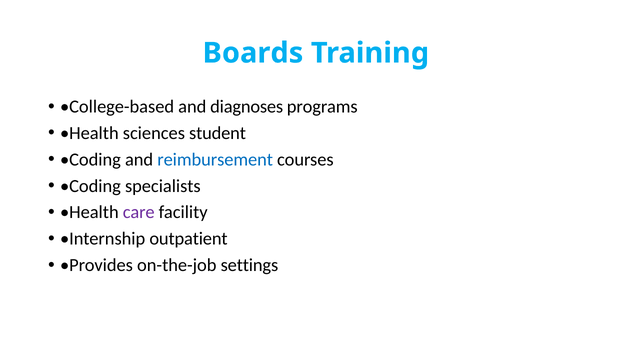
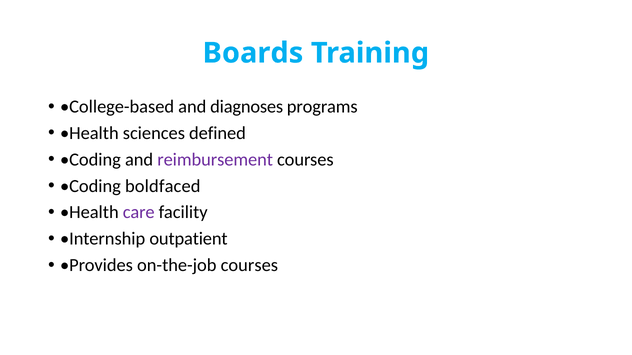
student: student -> defined (217, 133)
reimbursement colour: blue -> purple (215, 160)
specialists: specialists -> boldfaced (163, 186)
on-the-job settings: settings -> courses (249, 266)
